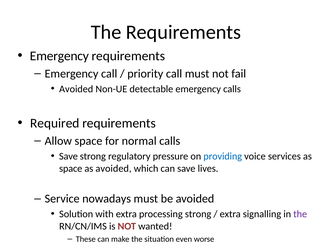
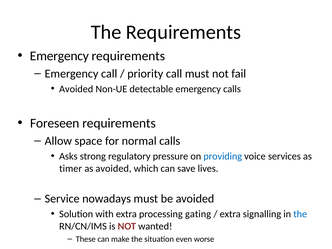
Required: Required -> Foreseen (55, 123)
Save: Save -> Asks (68, 156)
space: space -> timer (71, 168)
processing strong: strong -> gating (198, 214)
the colour: purple -> blue (300, 214)
